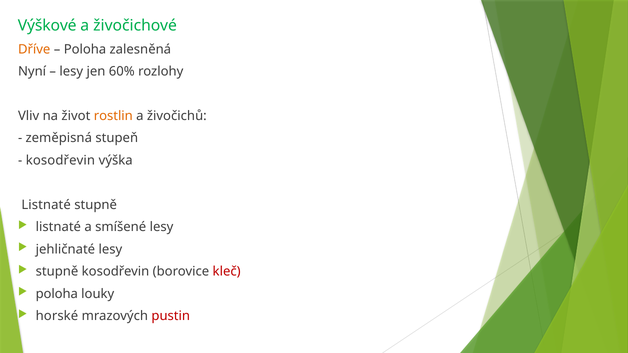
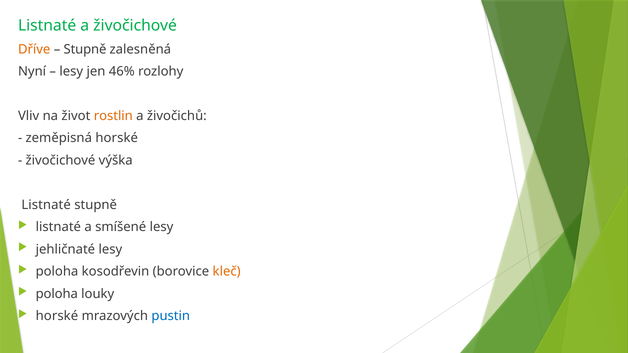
Výškové: Výškové -> Listnaté (47, 26)
Poloha: Poloha -> Stupně (85, 49)
60%: 60% -> 46% (122, 72)
zeměpisná stupeň: stupeň -> horské (117, 138)
kosodřevin: kosodřevin -> živočichové (60, 161)
stupně: stupně -> poloha (57, 272)
kleč colour: red -> orange (227, 272)
pustin colour: red -> blue (171, 316)
